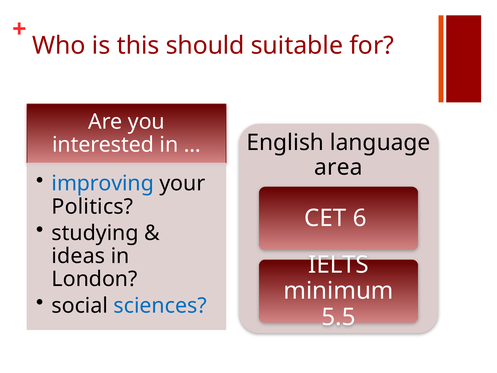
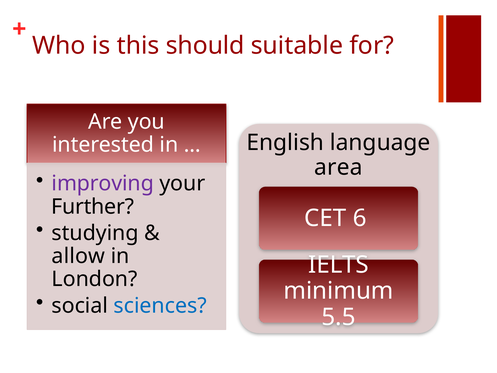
improving colour: blue -> purple (103, 183)
Politics: Politics -> Further (93, 206)
ideas: ideas -> allow (78, 256)
